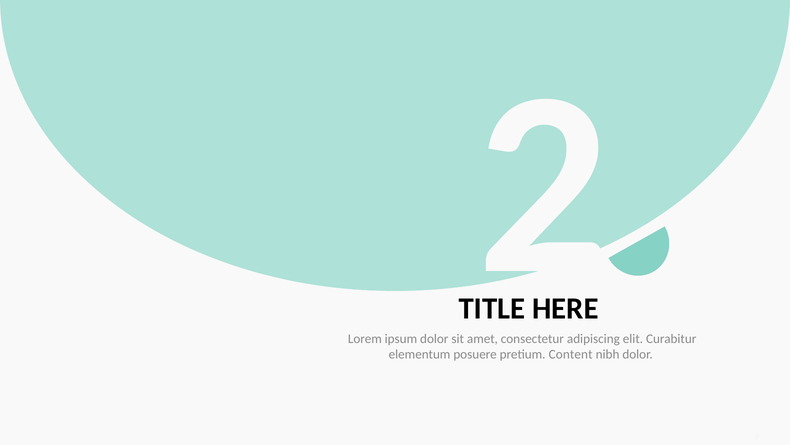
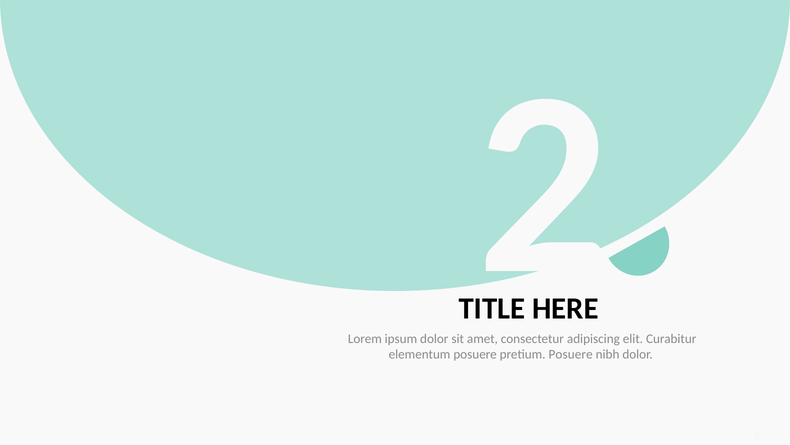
pretium Content: Content -> Posuere (571, 354)
